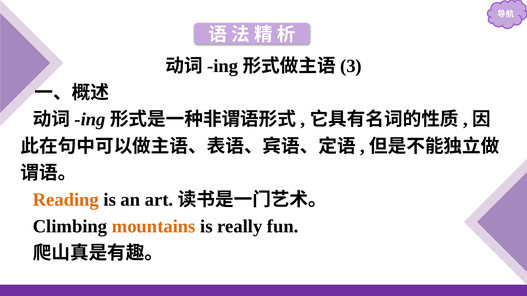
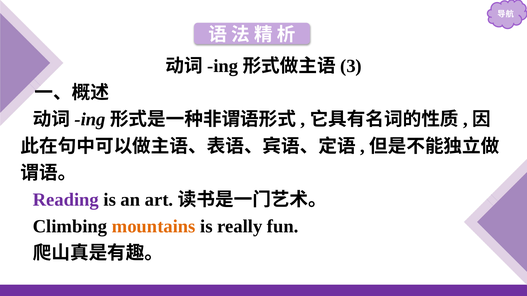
Reading colour: orange -> purple (66, 200)
